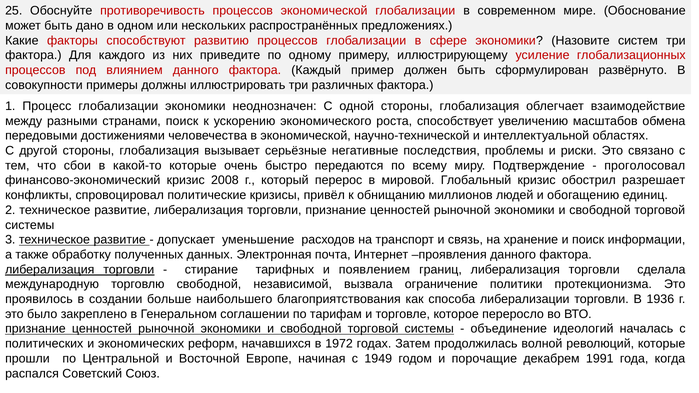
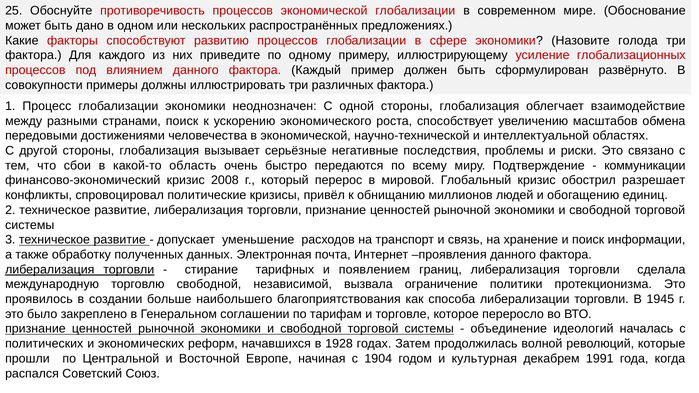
систем: систем -> голода (638, 41)
какой-то которые: которые -> область (193, 166)
проголосовал: проголосовал -> коммуникации (645, 166)
1936: 1936 -> 1945 (660, 299)
1972: 1972 -> 1928 (339, 344)
1949: 1949 -> 1904 (378, 359)
порочащие: порочащие -> культурная (484, 359)
